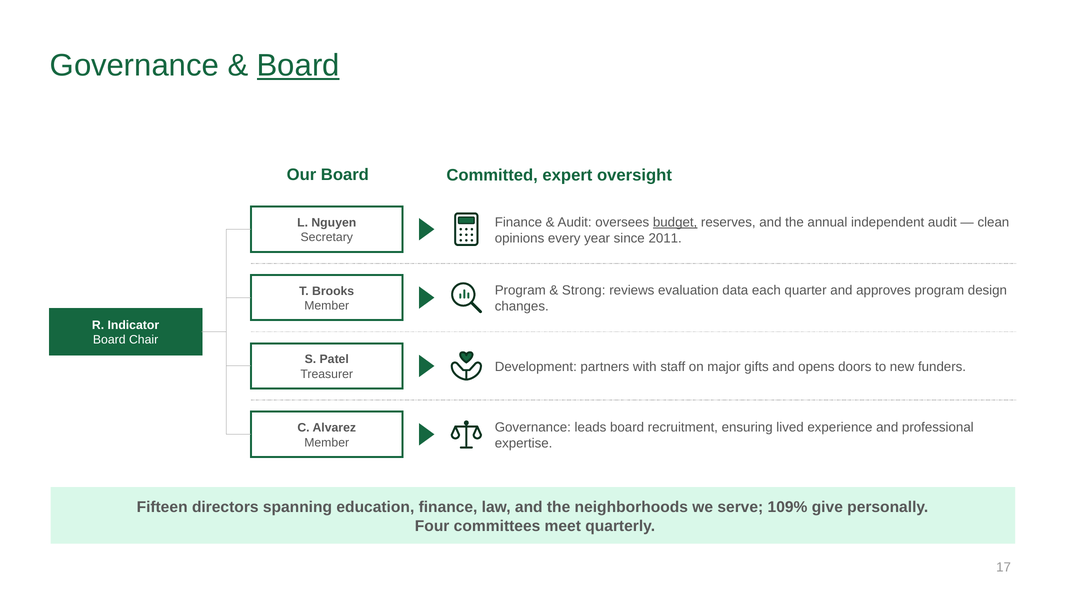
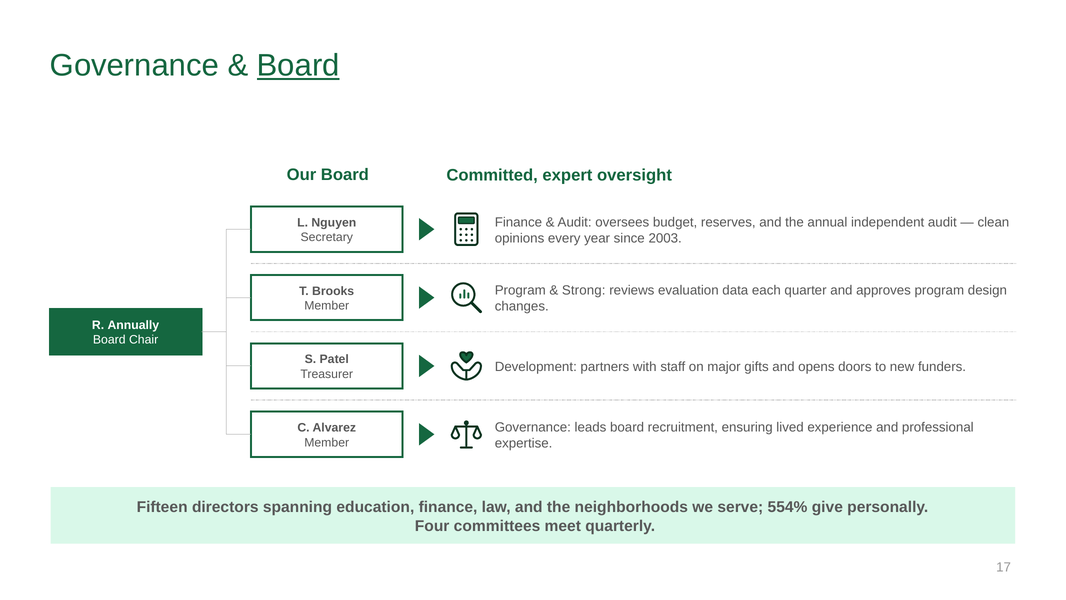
budget underline: present -> none (675, 222)
2011: 2011 -> 2003 (665, 238)
Indicator: Indicator -> Annually (133, 325)
109%: 109% -> 554% (787, 507)
